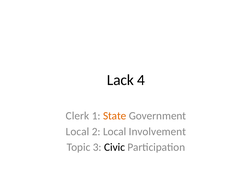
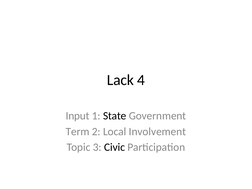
Clerk: Clerk -> Input (78, 116)
State colour: orange -> black (115, 116)
Local: Local -> Term (78, 132)
